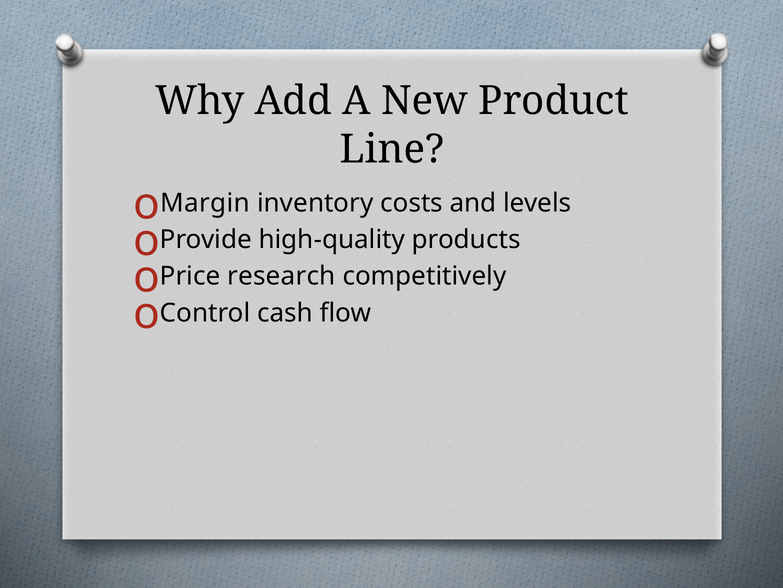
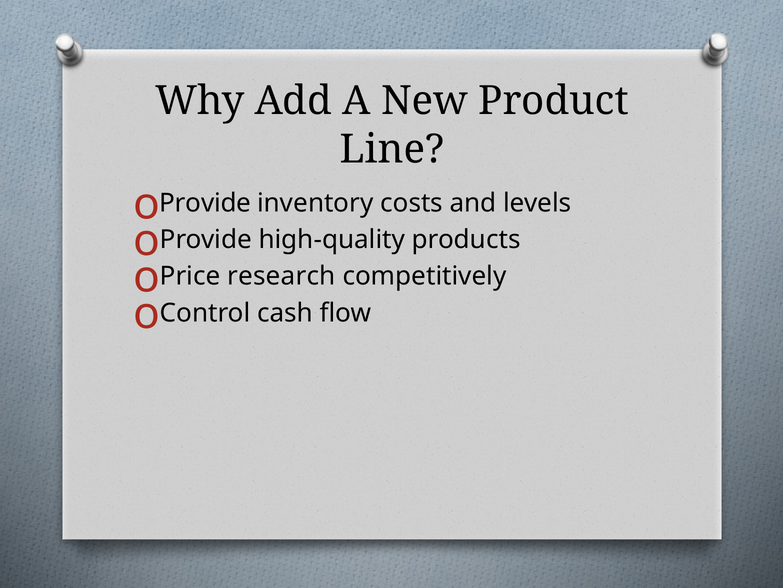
Margin: Margin -> Provide (205, 203)
